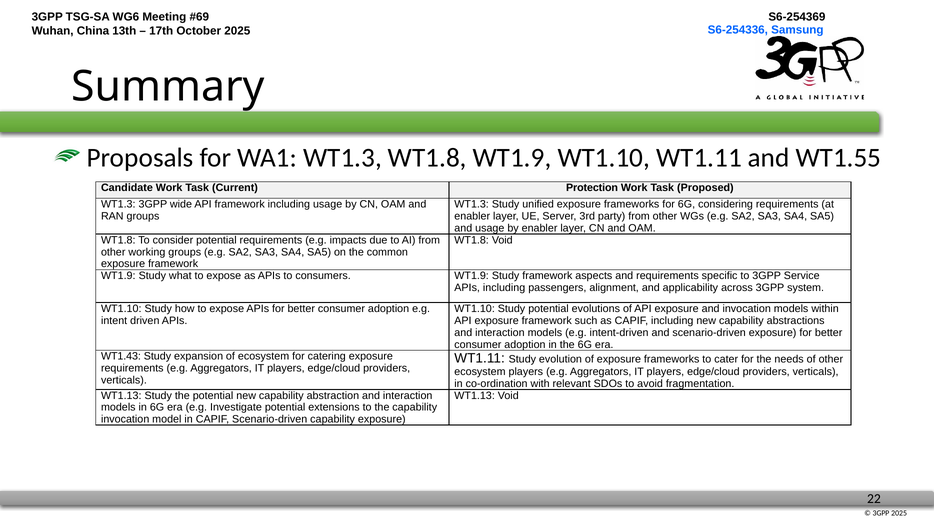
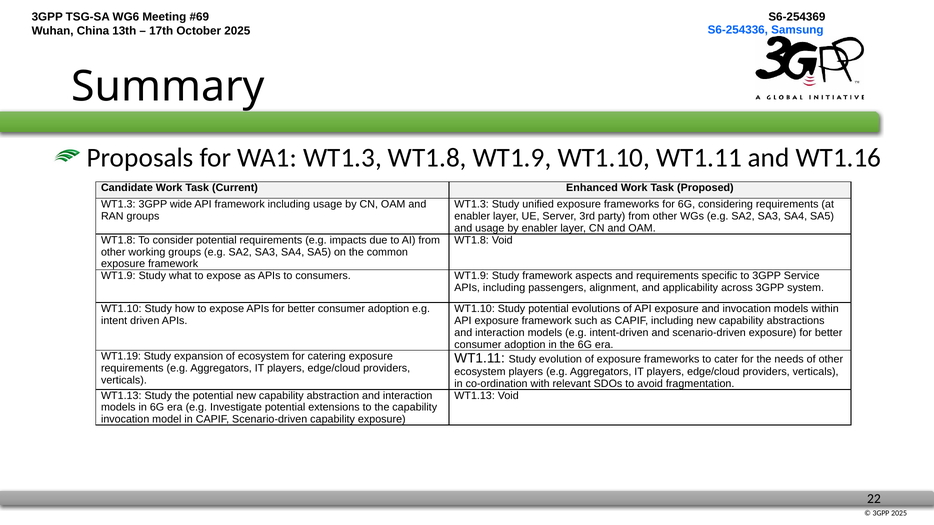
WT1.55: WT1.55 -> WT1.16 (838, 158)
Protection: Protection -> Enhanced (592, 188)
WT1.43: WT1.43 -> WT1.19 (121, 357)
